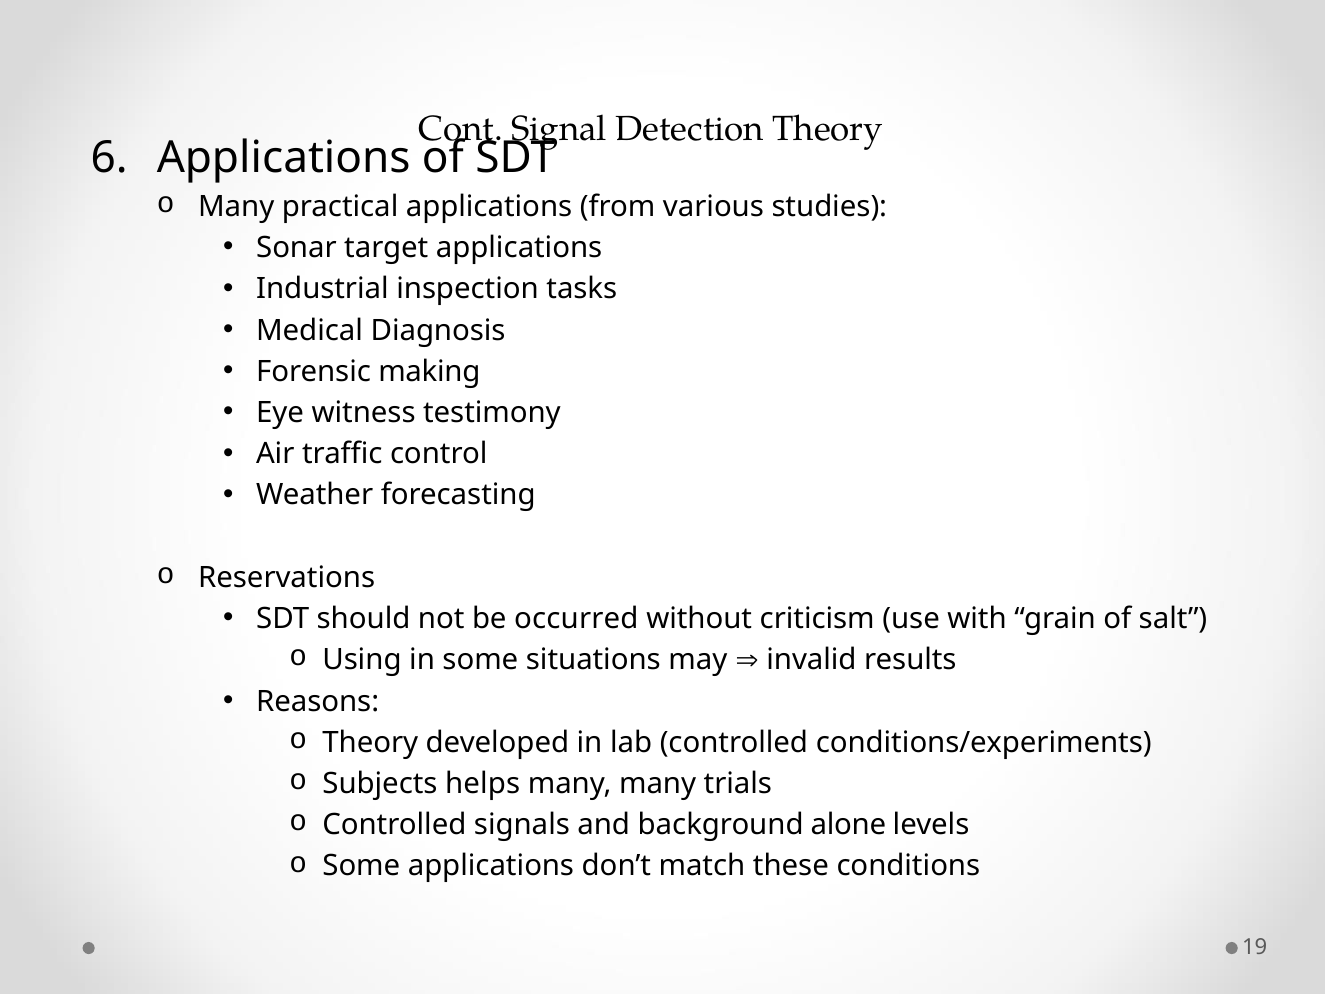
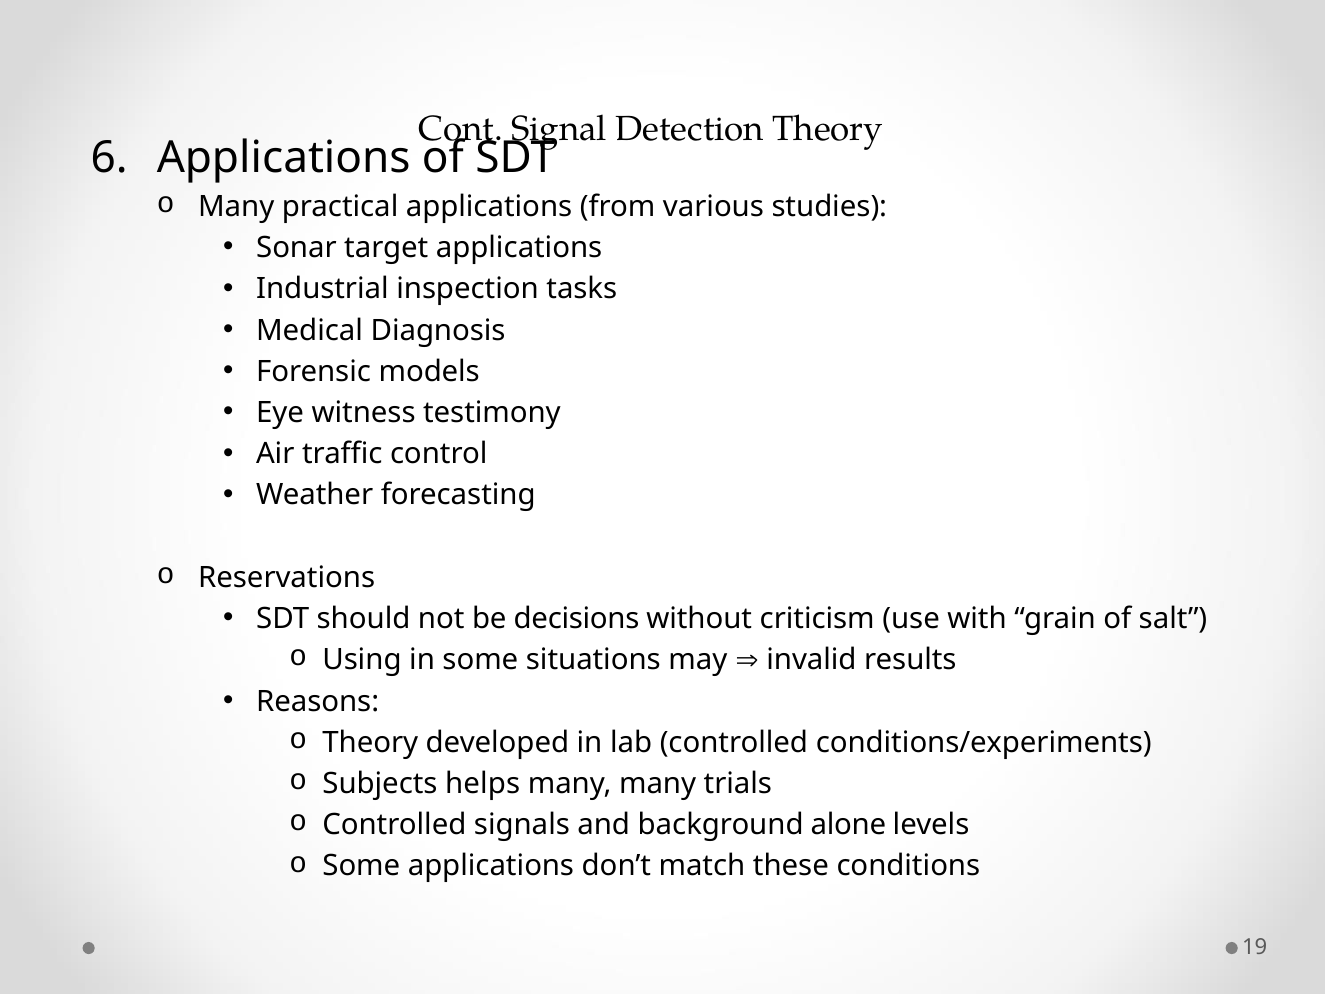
making: making -> models (429, 372)
occurred: occurred -> decisions (577, 619)
